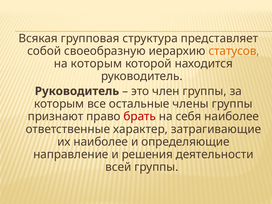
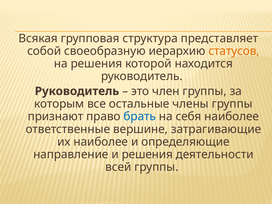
на которым: которым -> решения (96, 64)
брать colour: red -> blue (140, 116)
характер: характер -> вершине (141, 129)
